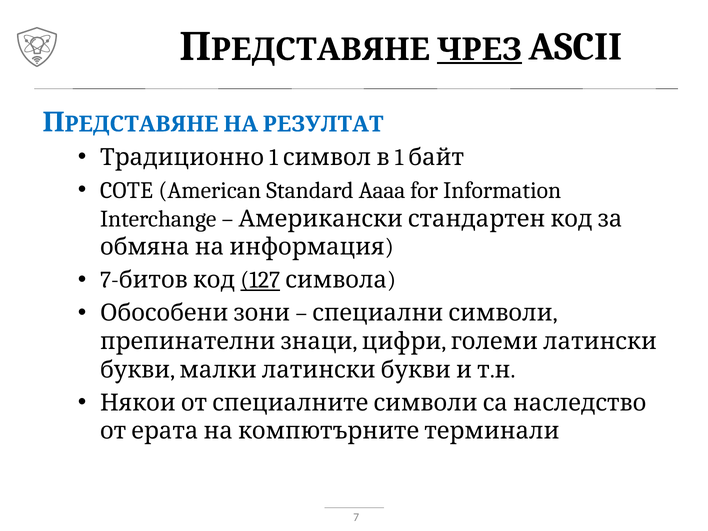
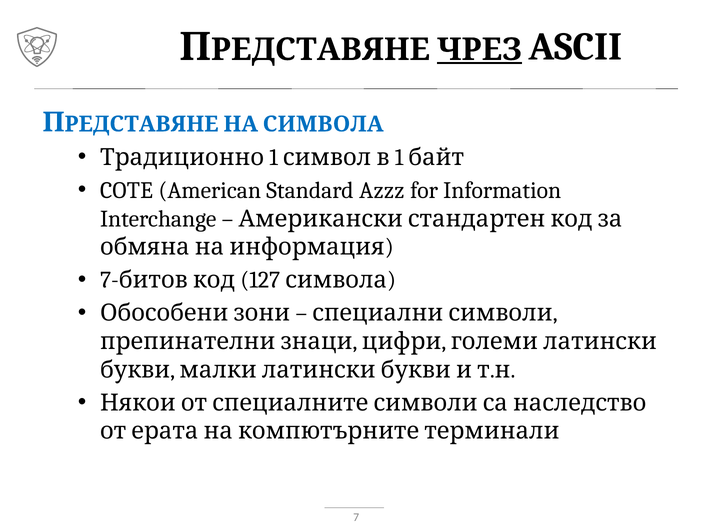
НА РЕЗУЛТАТ: РЕЗУЛТАТ -> СИМВОЛА (323, 124)
Aaaa: Aaaa -> Azzz (382, 190)
127 underline: present -> none (260, 280)
